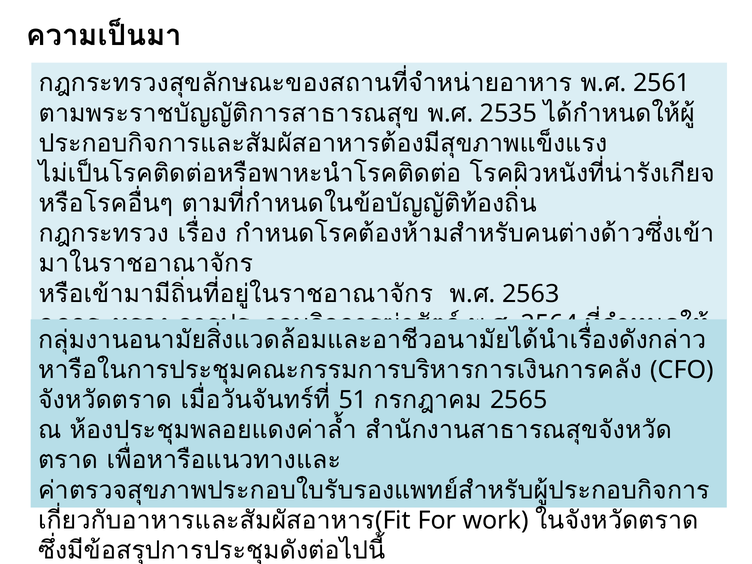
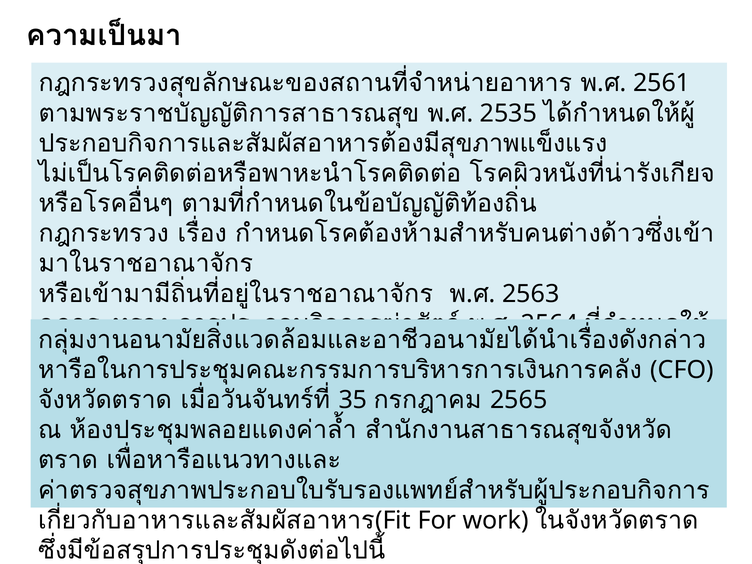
51: 51 -> 35 (353, 400)
